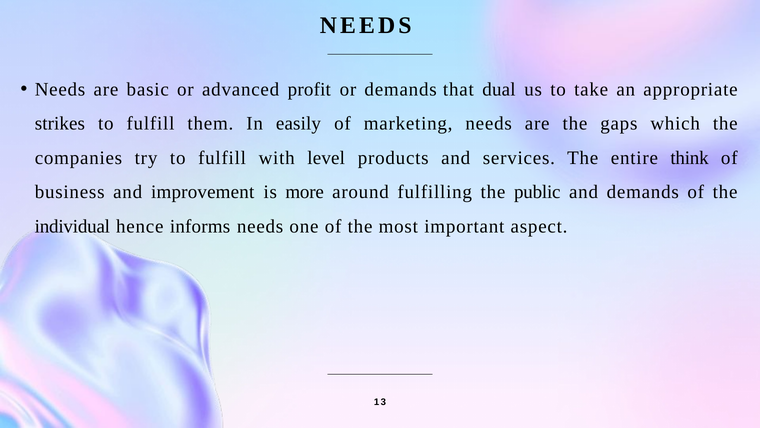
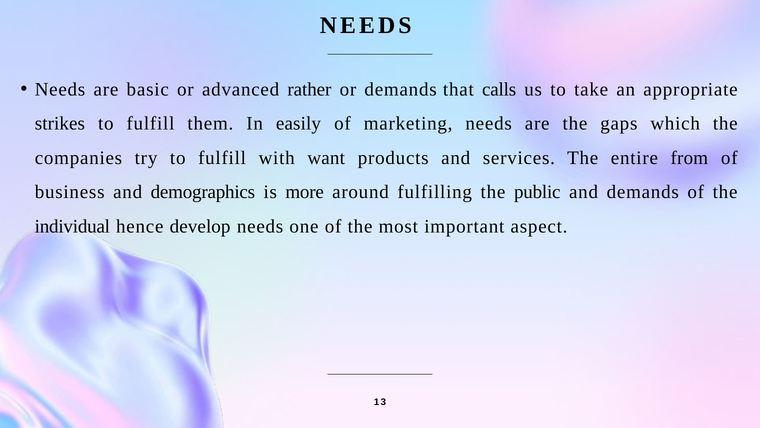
profit: profit -> rather (309, 89)
dual: dual -> calls (499, 89)
level: level -> want (326, 158)
think: think -> from (689, 158)
improvement: improvement -> demographics (203, 192)
informs: informs -> develop (200, 226)
